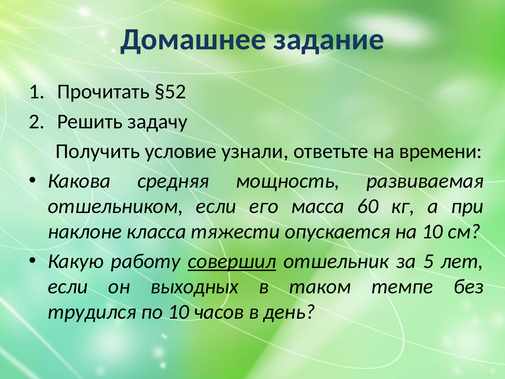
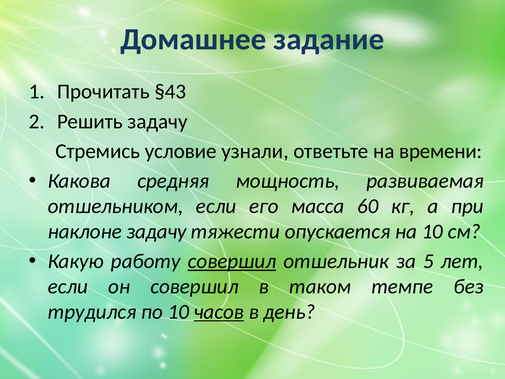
§52: §52 -> §43 (170, 92)
Получить: Получить -> Стремись (98, 151)
наклоне класса: класса -> задачу (157, 231)
он выходных: выходных -> совершил (194, 286)
часов underline: none -> present (219, 312)
